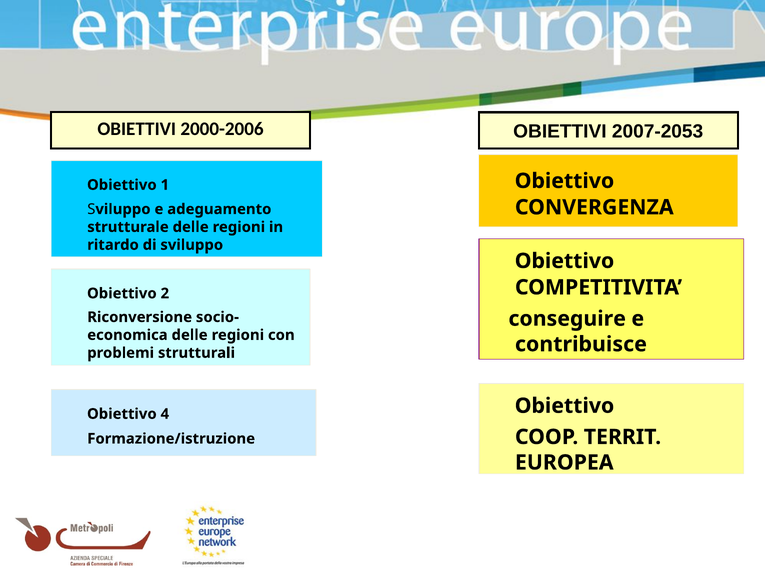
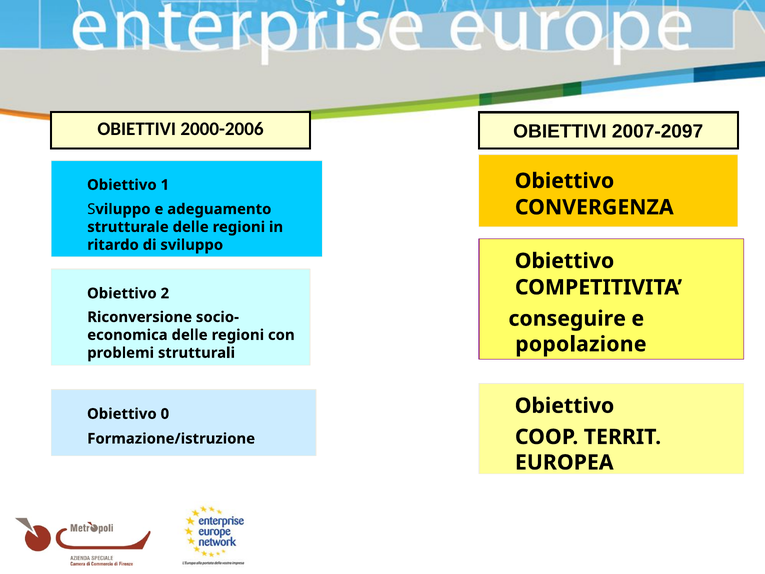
2007-2053: 2007-2053 -> 2007-2097 (658, 132)
contribuisce: contribuisce -> popolazione (581, 344)
4: 4 -> 0 (165, 414)
